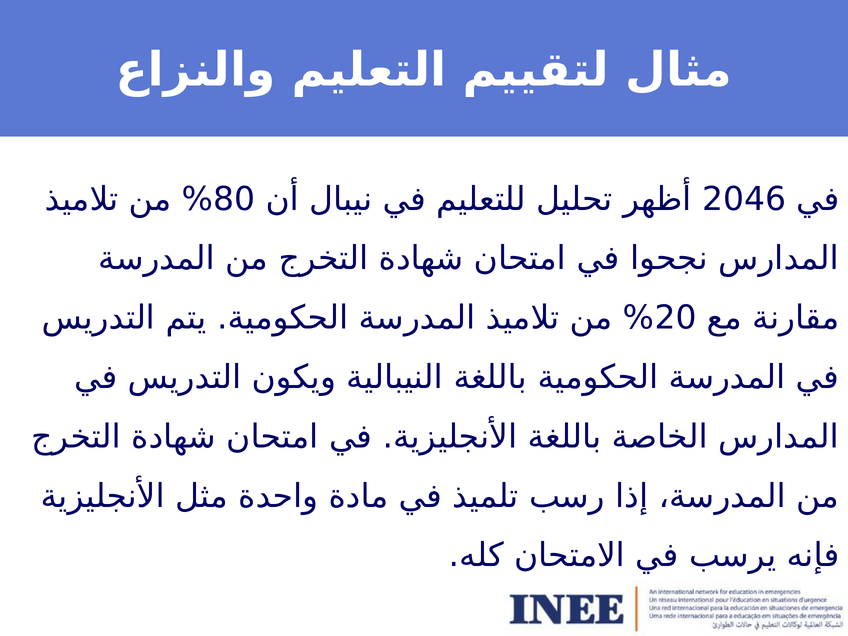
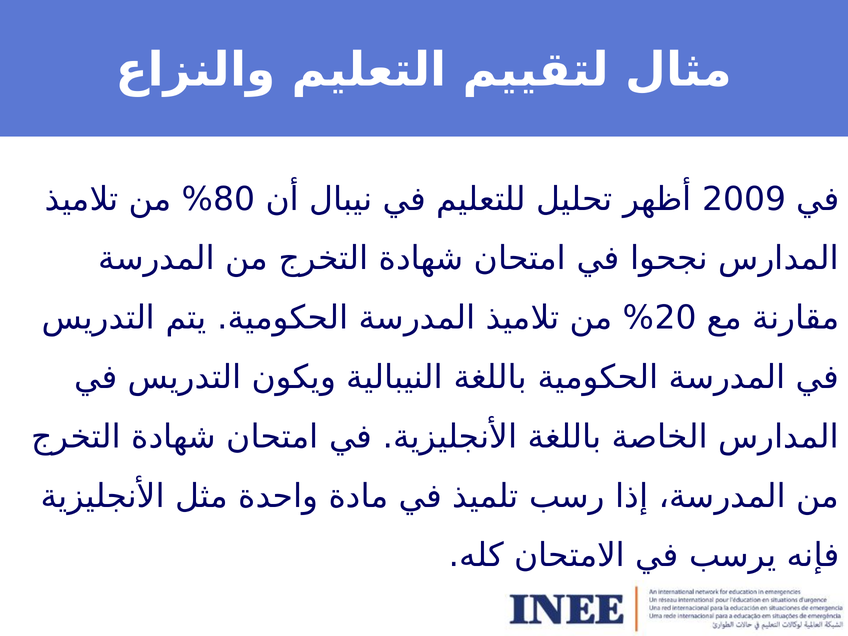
2046: 2046 -> 2009 (744, 199)
